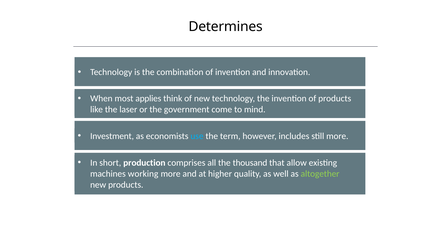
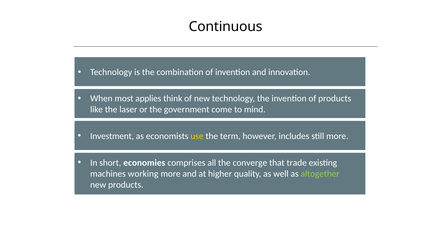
Determines: Determines -> Continuous (226, 27)
use colour: light blue -> yellow (197, 136)
production: production -> economies (144, 163)
thousand: thousand -> converge (250, 163)
allow: allow -> trade (297, 163)
